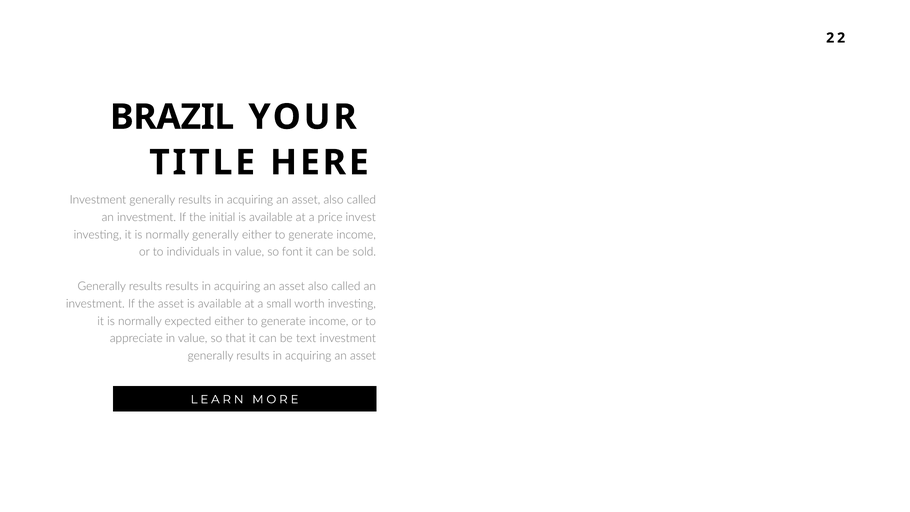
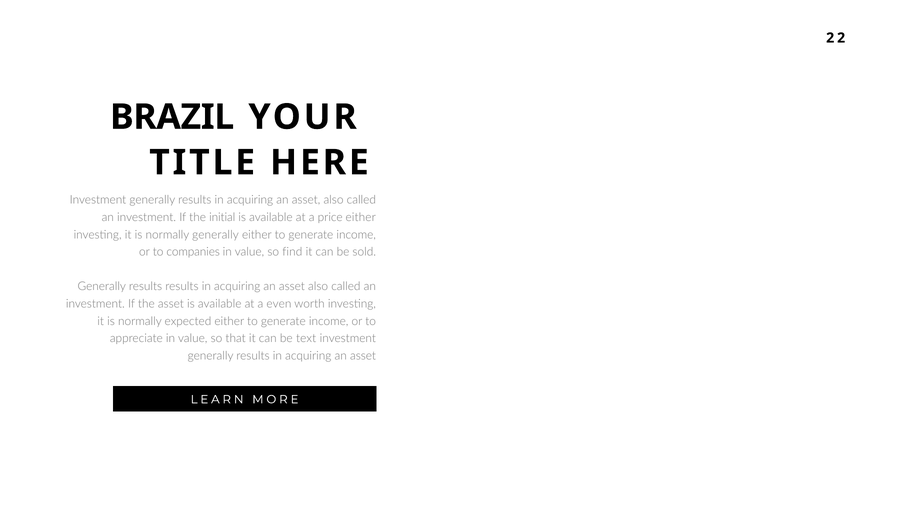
price invest: invest -> either (361, 217)
individuals: individuals -> companies (193, 252)
font: font -> find (292, 252)
small: small -> even (279, 304)
